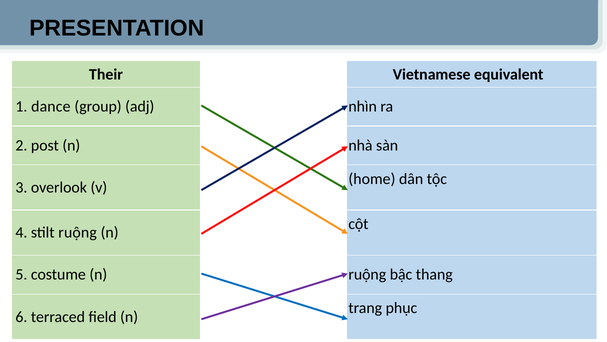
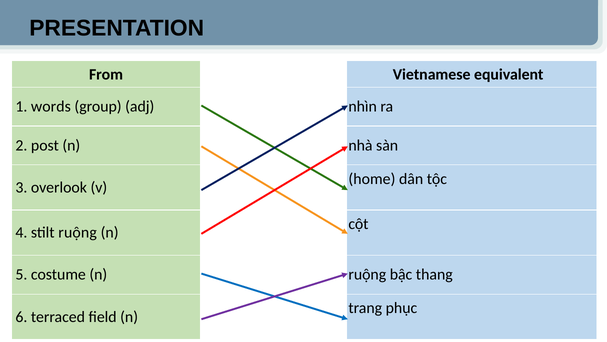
Their: Their -> From (106, 74)
dance: dance -> words (51, 107)
